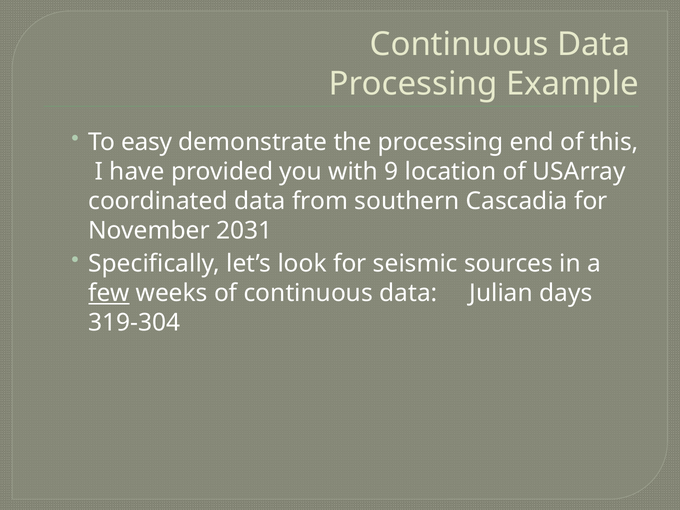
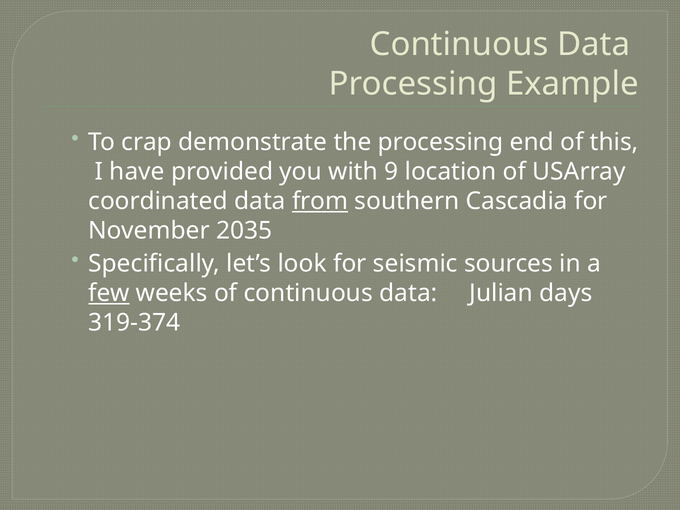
easy: easy -> crap (147, 142)
from underline: none -> present (320, 201)
2031: 2031 -> 2035 (244, 231)
319-304: 319-304 -> 319-374 (134, 323)
